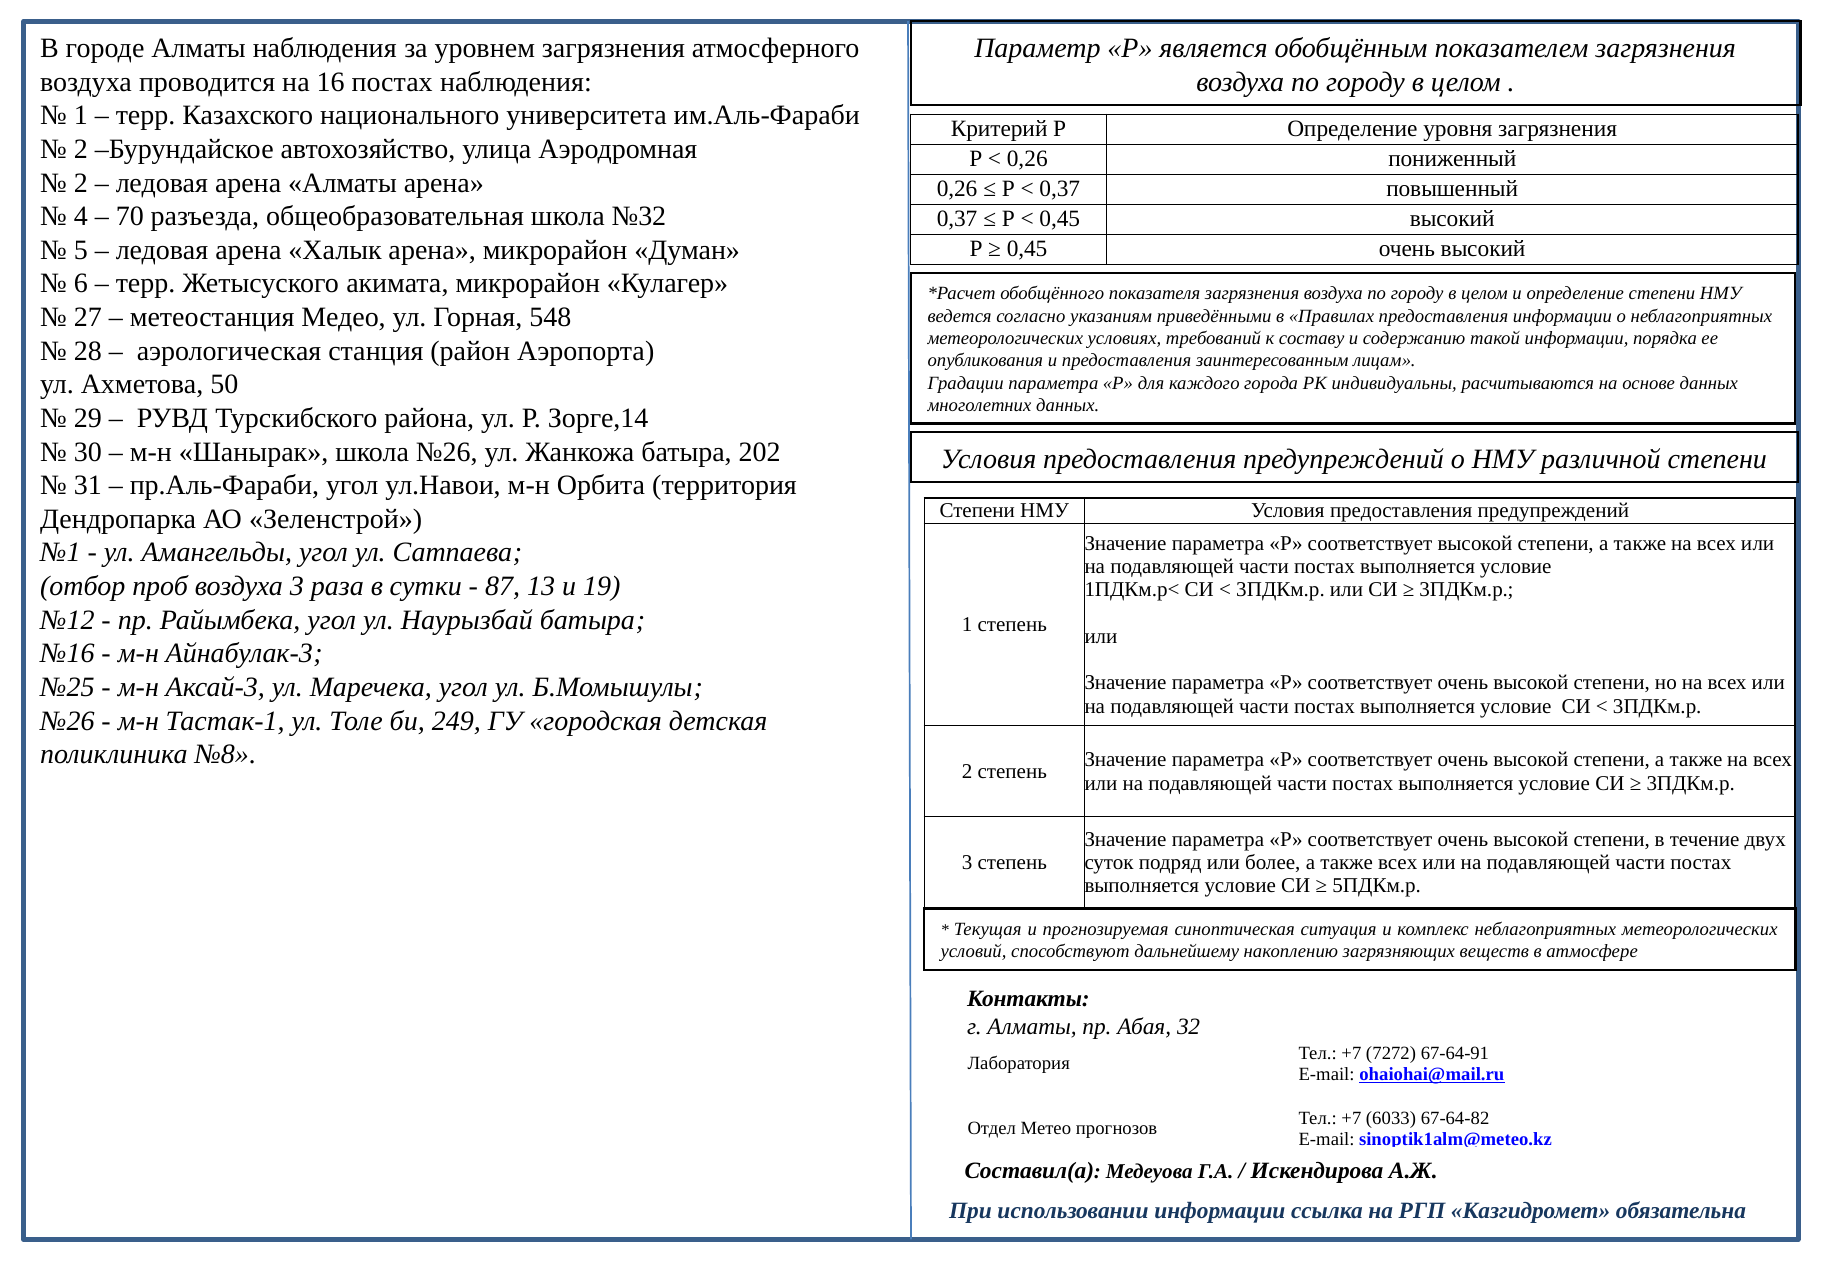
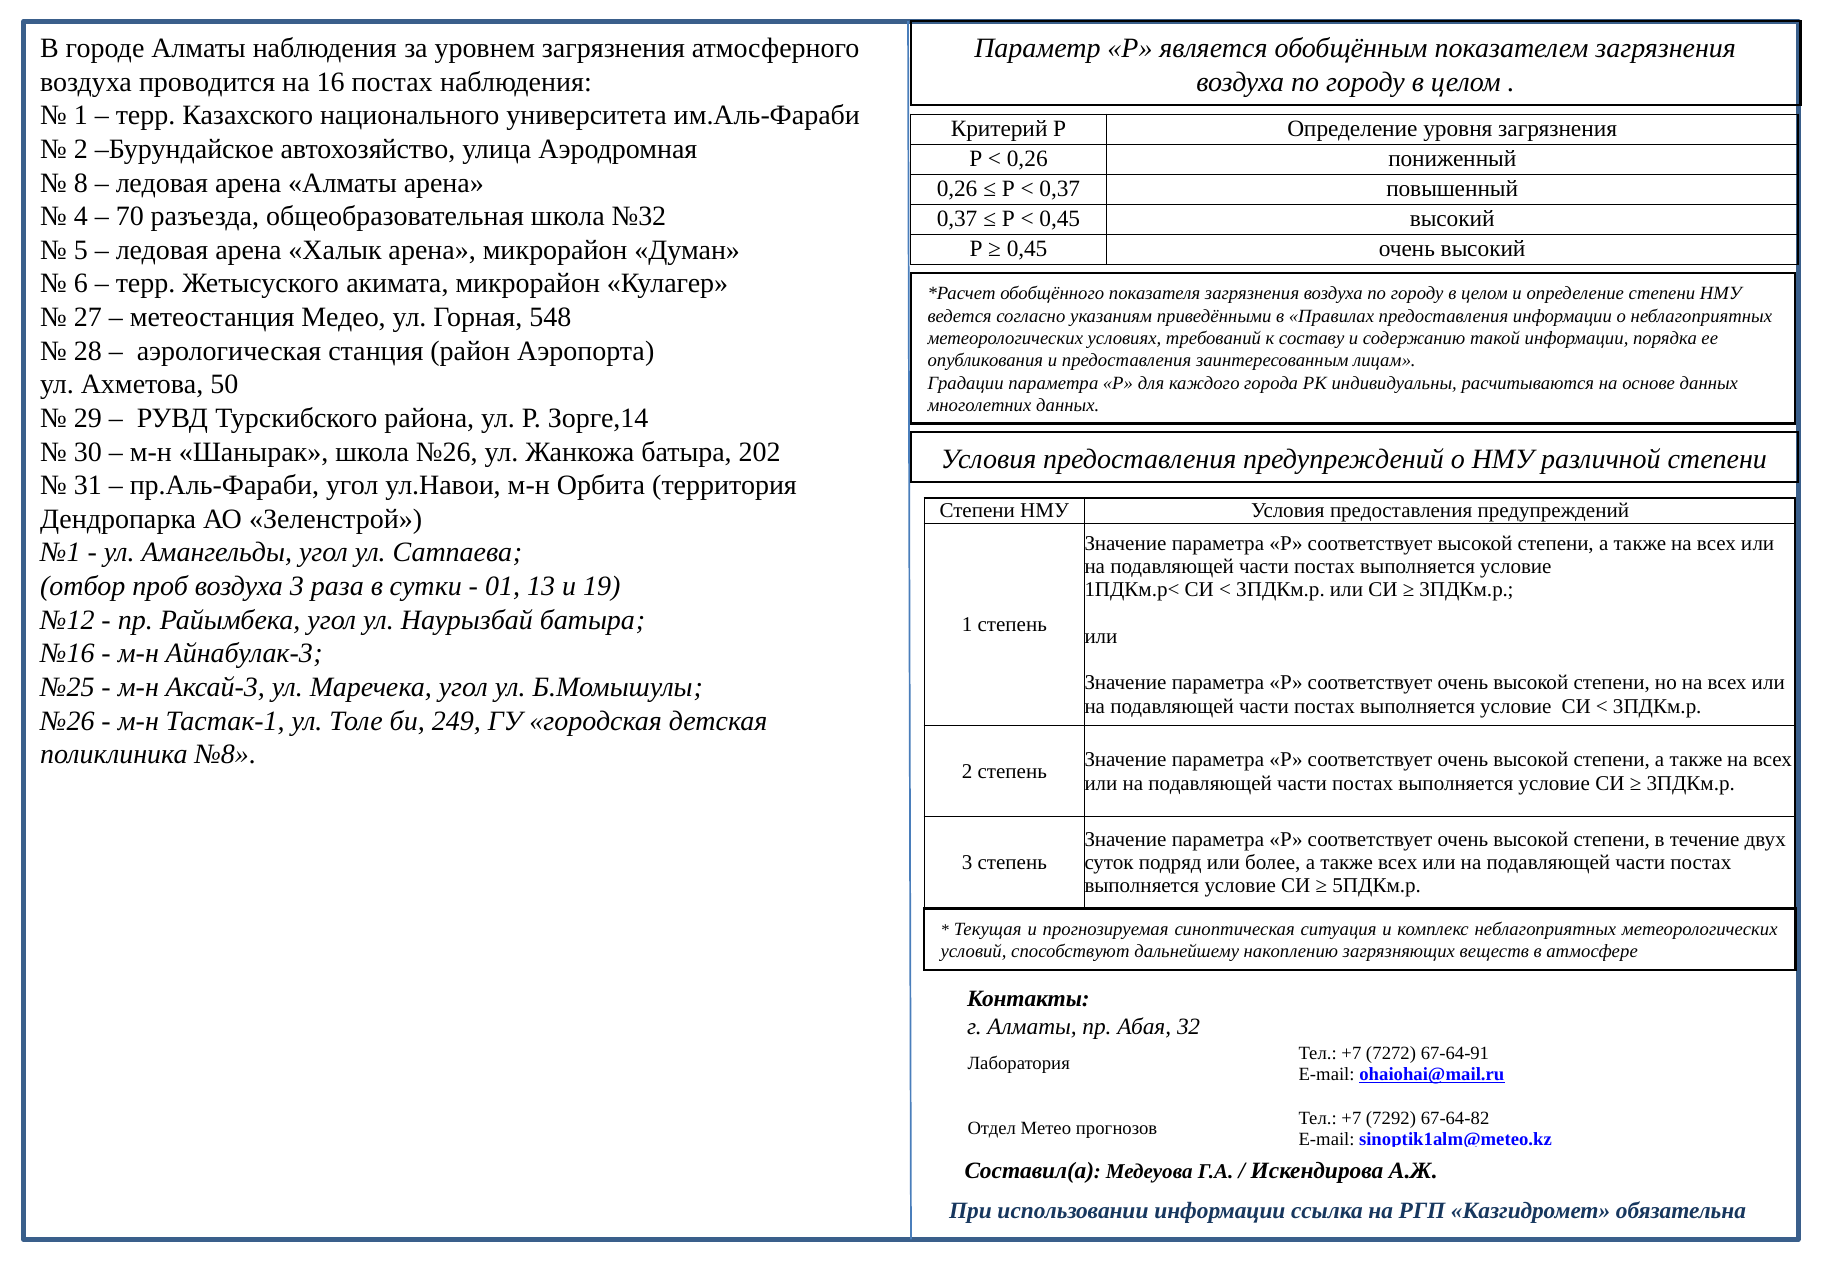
2: 2 -> 8 (81, 183)
87: 87 -> 01 (503, 586)
6033: 6033 -> 7292 (1391, 1119)
